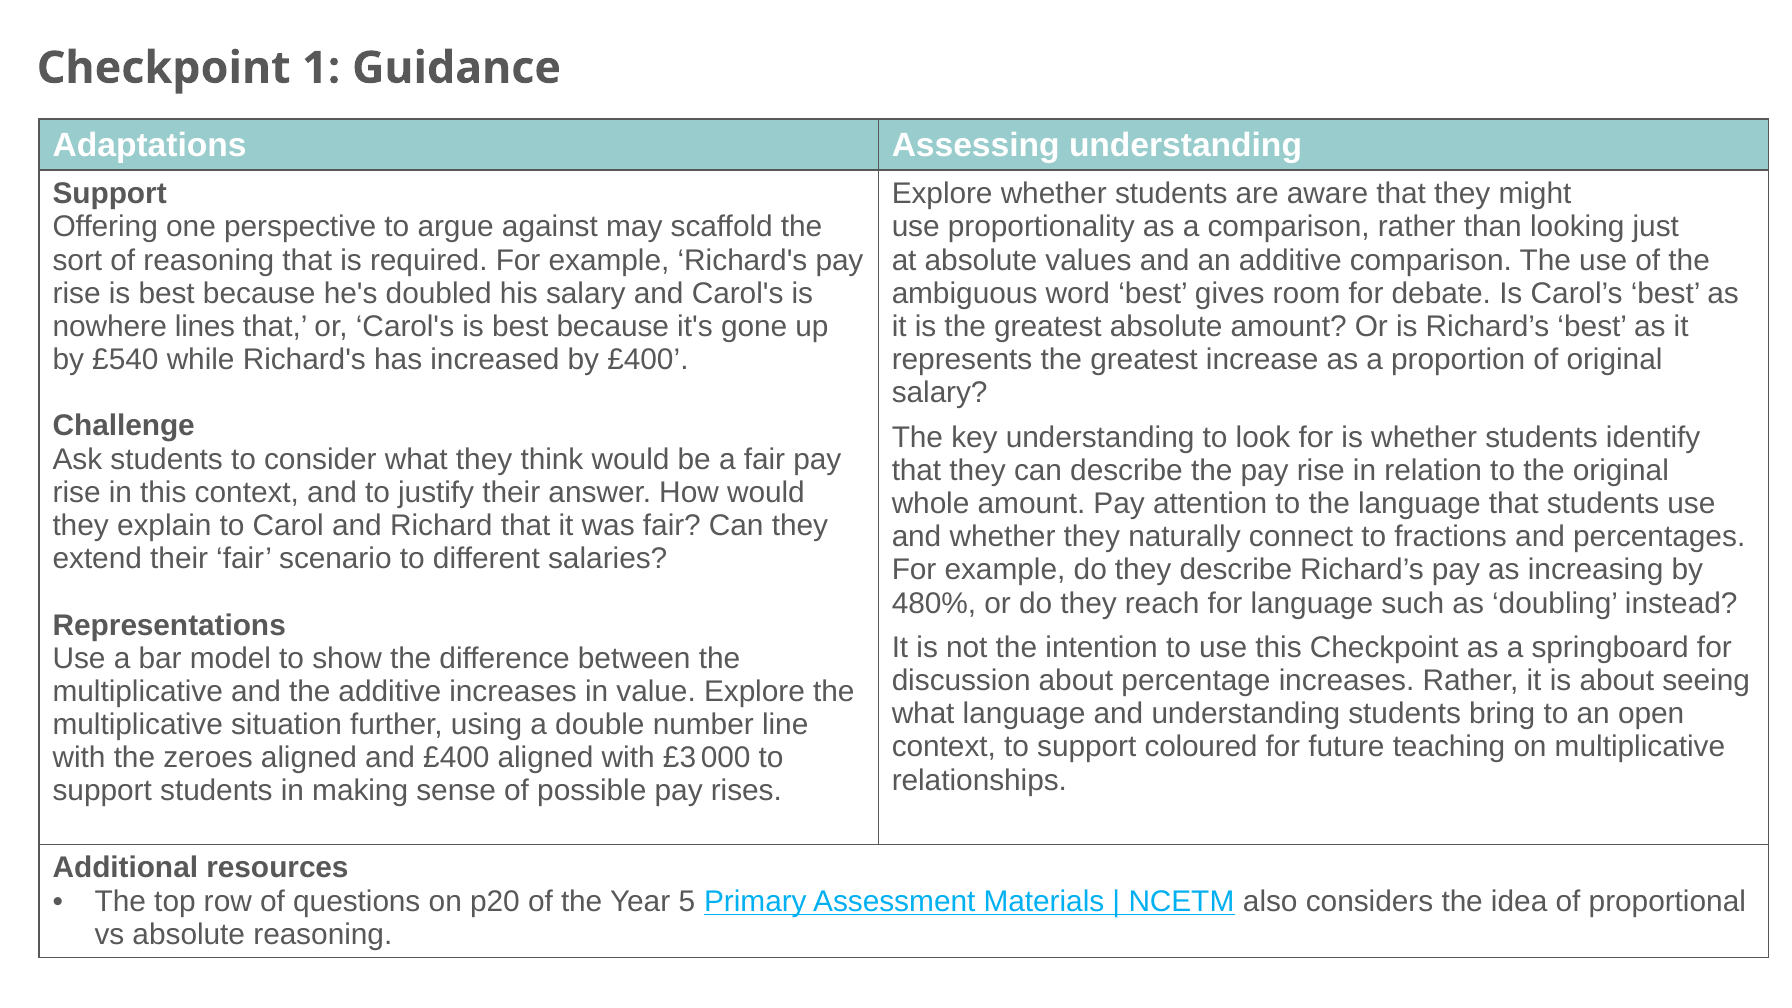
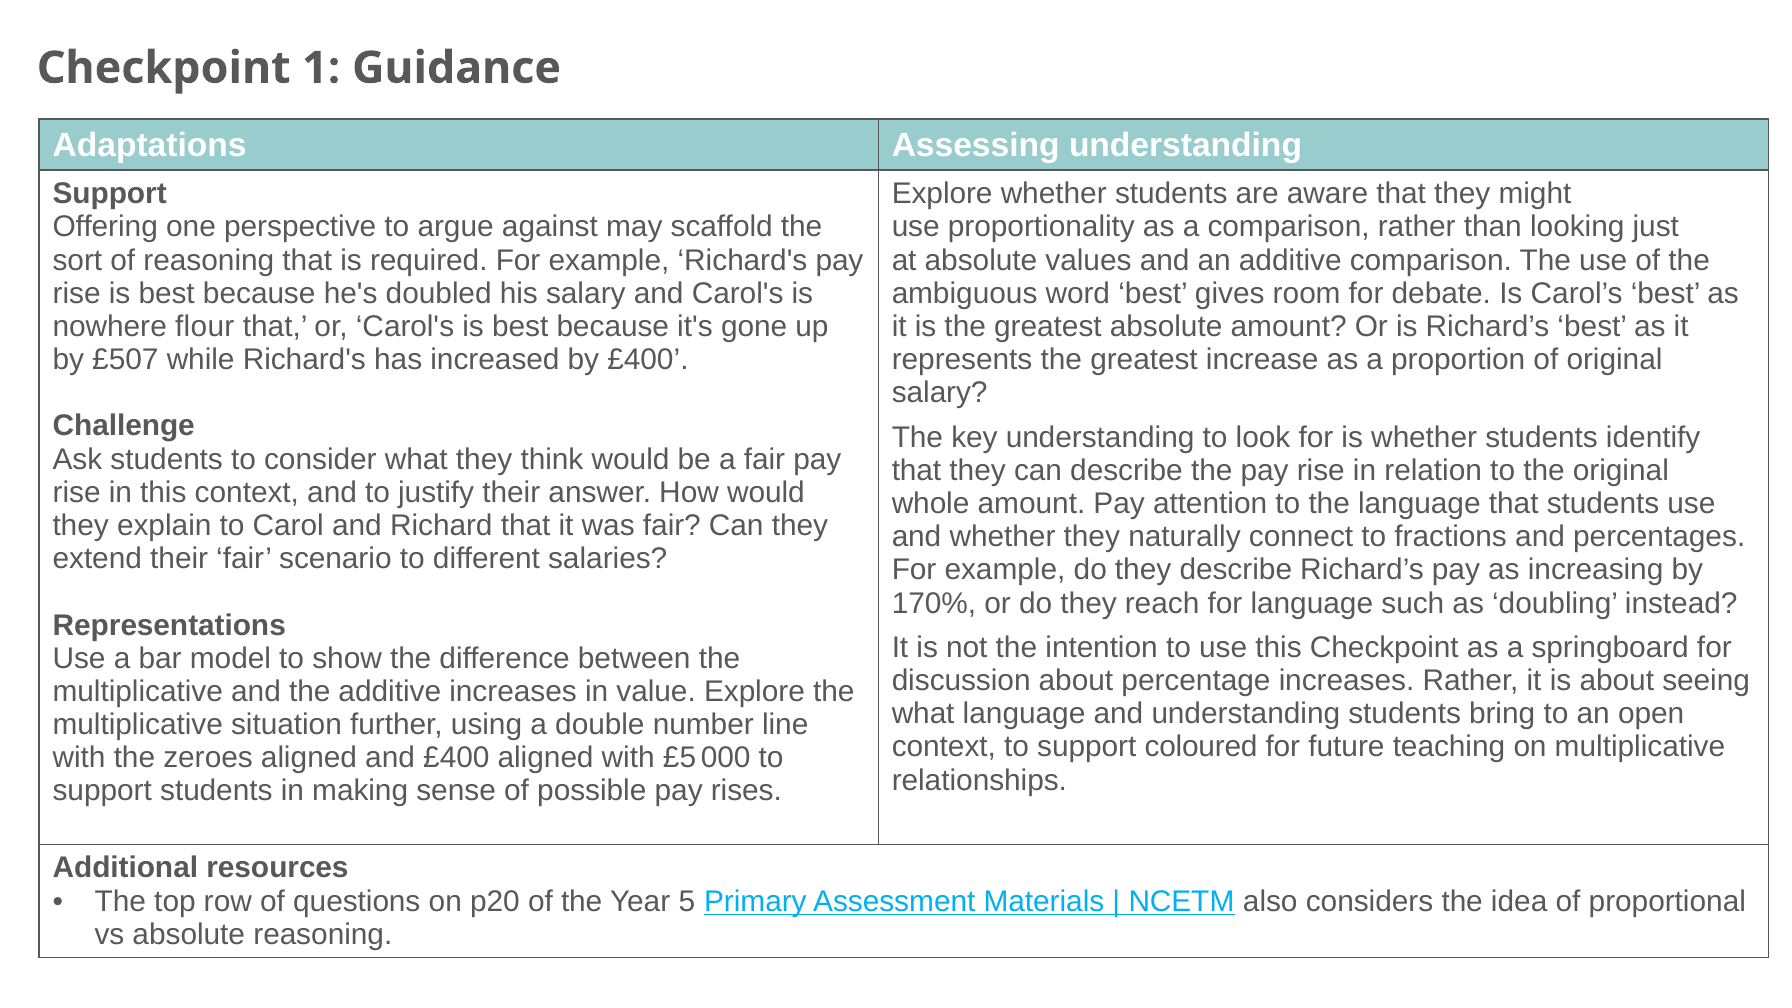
lines: lines -> flour (205, 327)
£540: £540 -> £507 (125, 360)
480%: 480% -> 170% (934, 603)
£3: £3 -> £5 (680, 758)
